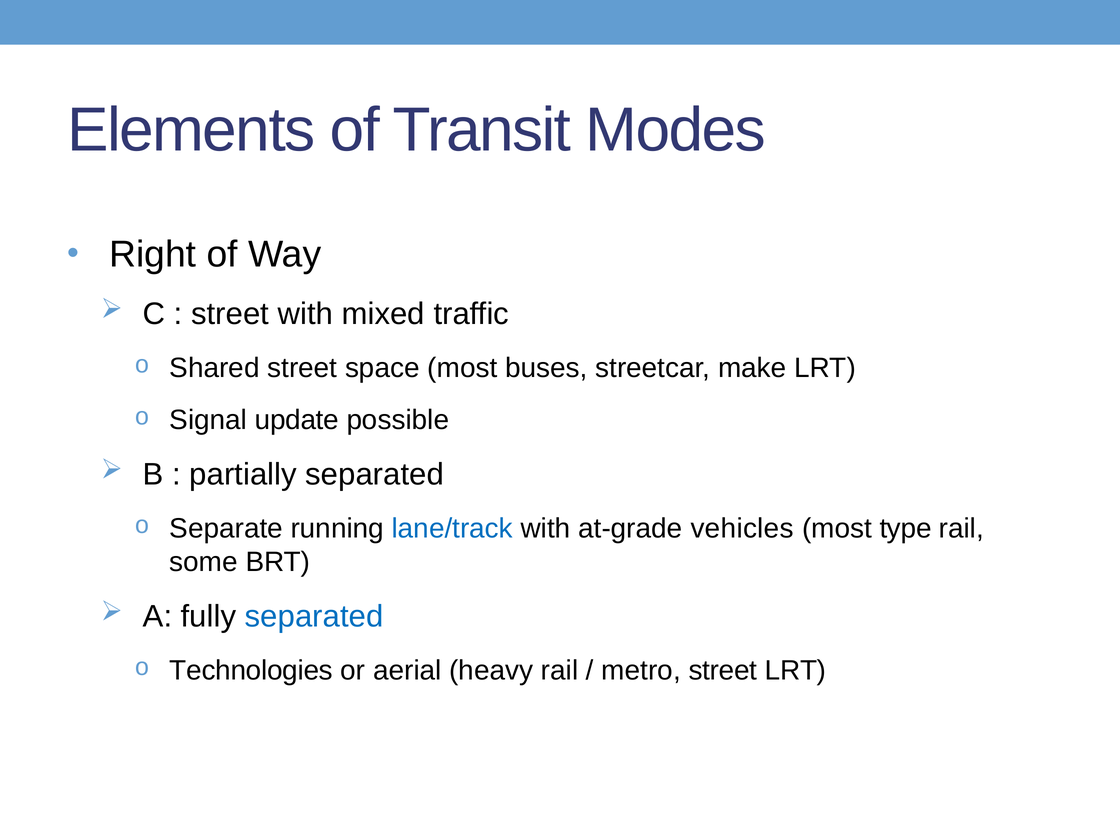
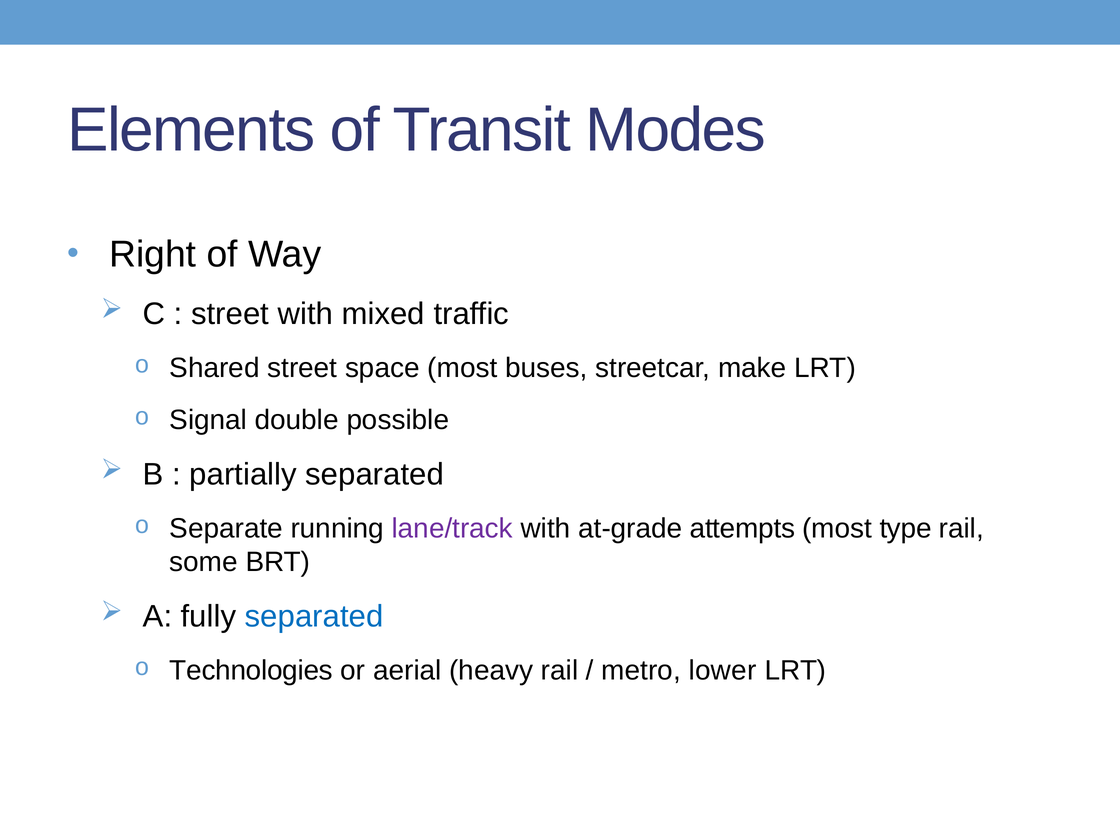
update: update -> double (297, 420)
lane/track colour: blue -> purple (452, 529)
vehicles: vehicles -> attempts (742, 529)
metro street: street -> lower (723, 670)
